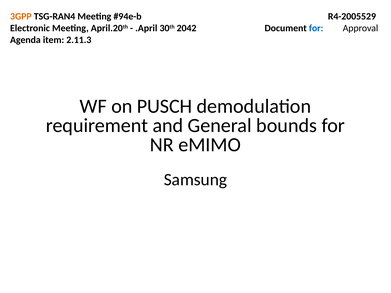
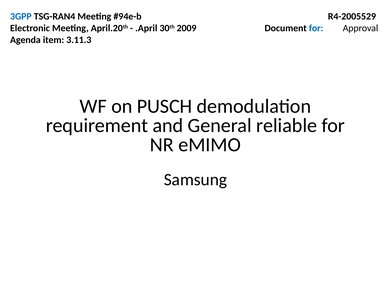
3GPP colour: orange -> blue (21, 17)
2042: 2042 -> 2009 (187, 28)
2.11.3: 2.11.3 -> 3.11.3 (79, 40)
bounds: bounds -> reliable (287, 126)
